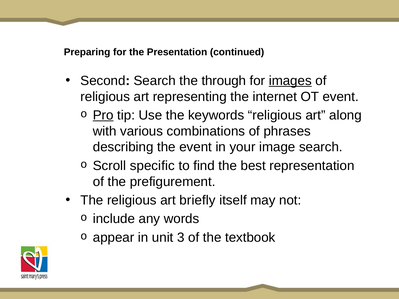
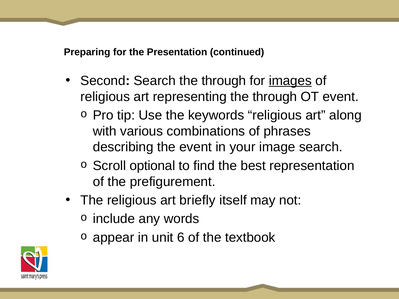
representing the internet: internet -> through (275, 97)
Pro underline: present -> none (103, 115)
specific: specific -> optional (152, 166)
3: 3 -> 6 (181, 238)
